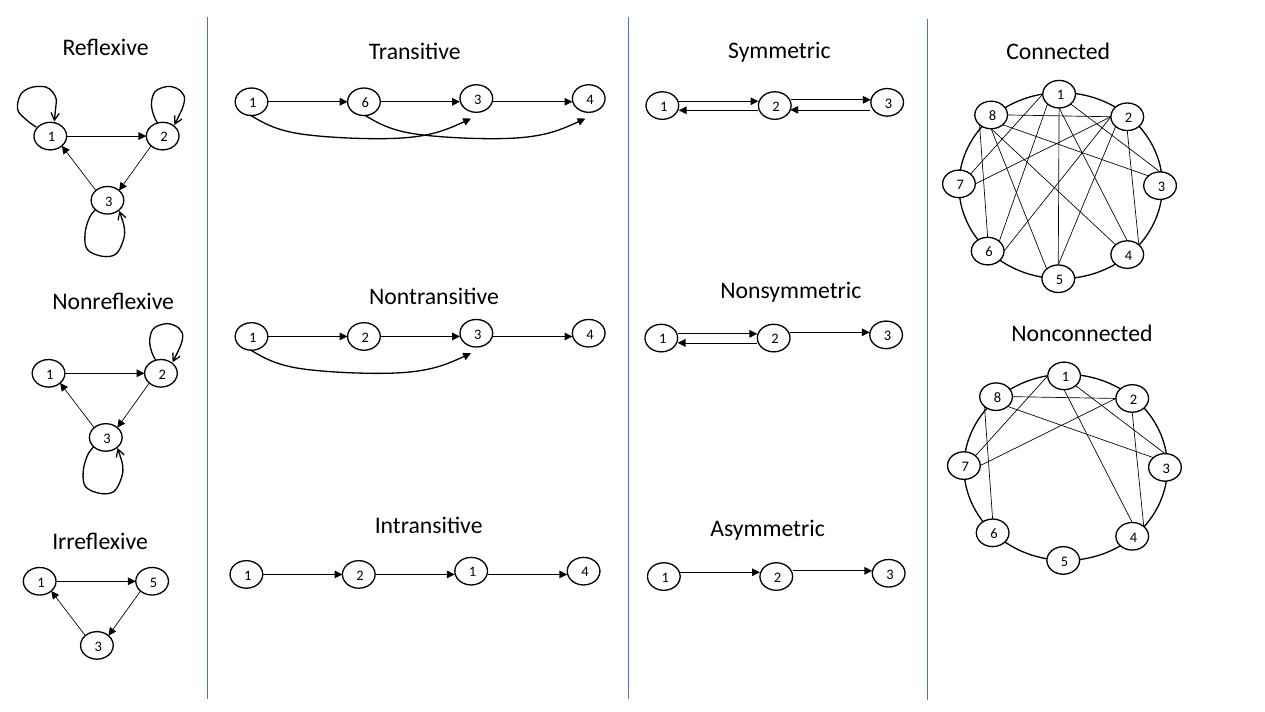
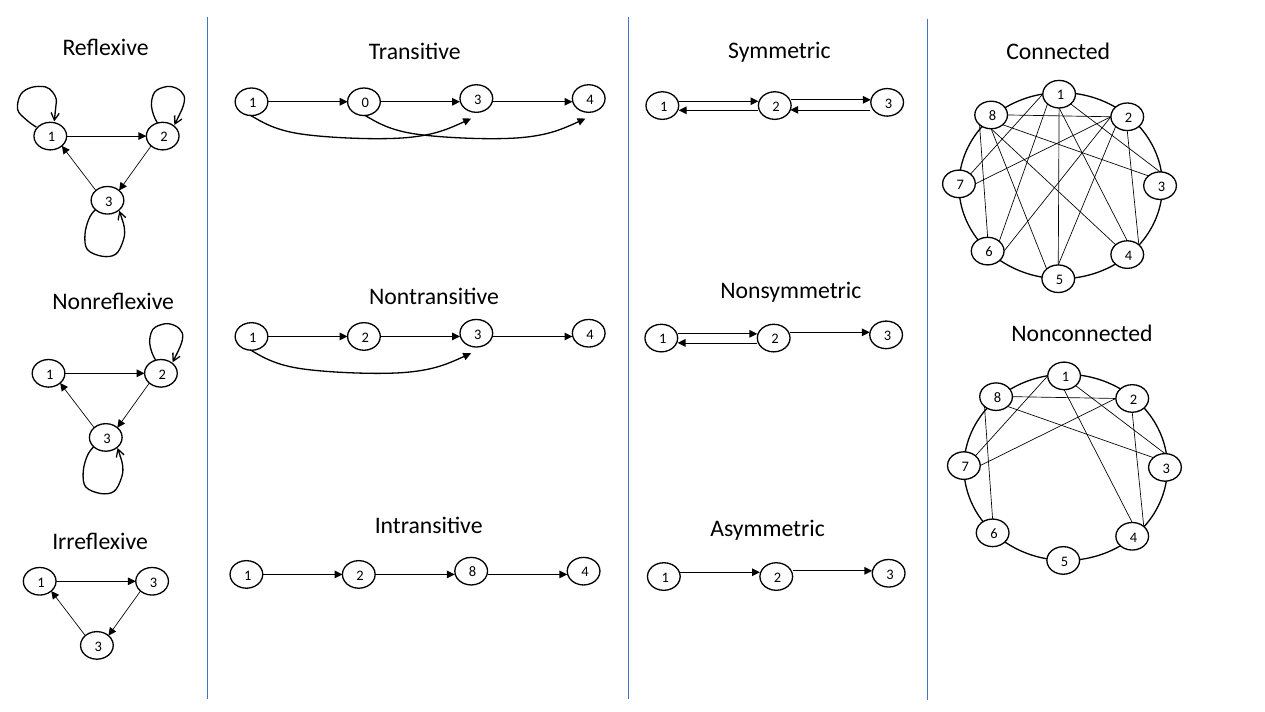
1 6: 6 -> 0 (365, 103)
2 1: 1 -> 8 (473, 572)
1 5: 5 -> 3 (153, 582)
